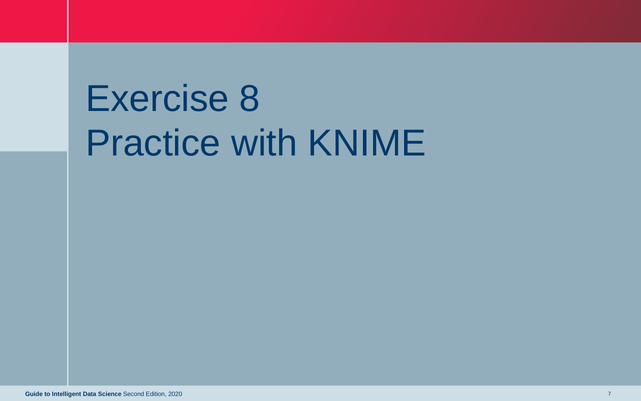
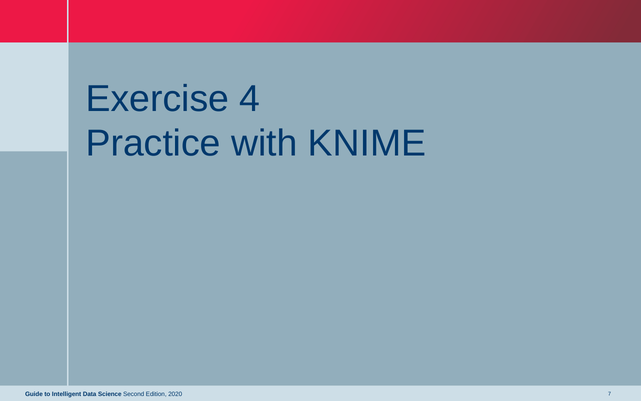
8: 8 -> 4 (250, 99)
